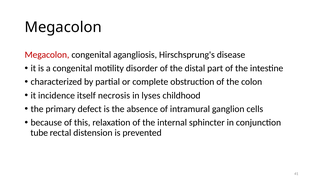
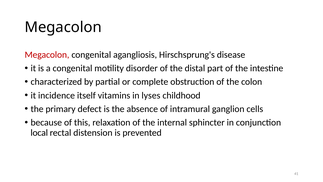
necrosis: necrosis -> vitamins (114, 95)
tube: tube -> local (39, 133)
